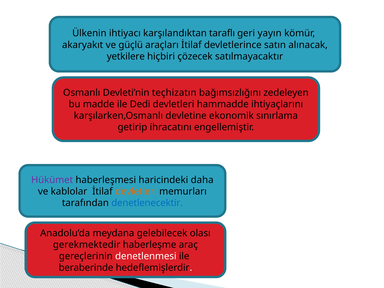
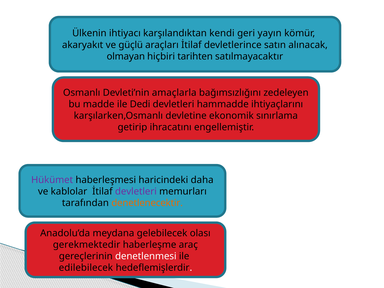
taraflı: taraflı -> kendi (222, 33)
yetkilere: yetkilere -> olmayan (126, 56)
çözecek: çözecek -> tarihten (195, 56)
teçhizatın: teçhizatın -> amaçlarla (174, 93)
devletleri colour: orange -> purple (136, 192)
denetlenecektir colour: blue -> orange (147, 203)
beraberinde: beraberinde -> edilebilecek (86, 268)
